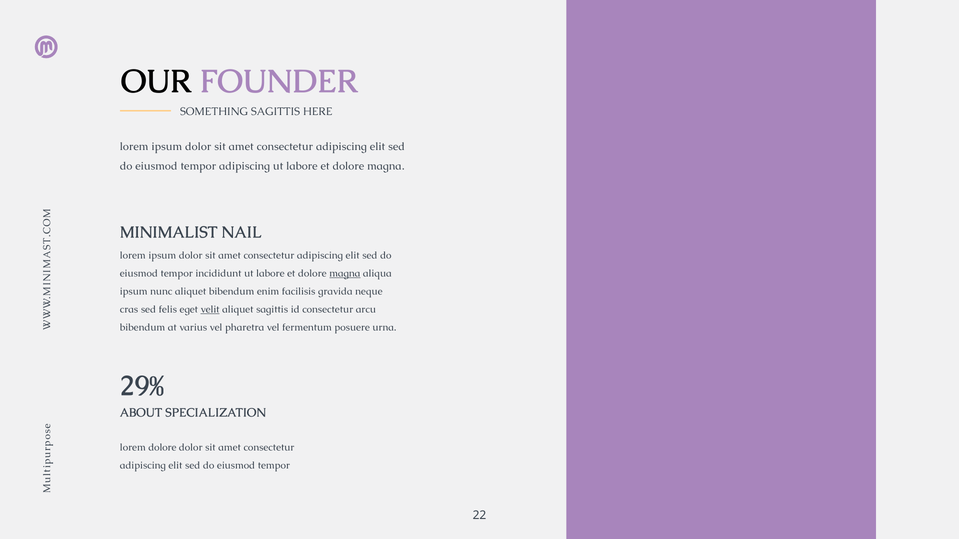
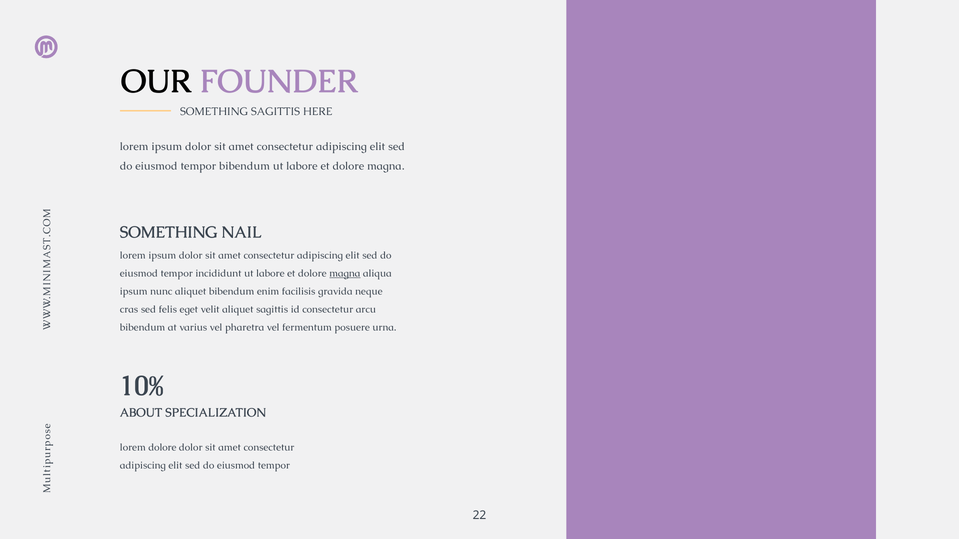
tempor adipiscing: adipiscing -> bibendum (245, 166)
MINIMALIST: MINIMALIST -> SOMETHING (169, 233)
velit underline: present -> none (210, 310)
29%: 29% -> 10% (142, 386)
